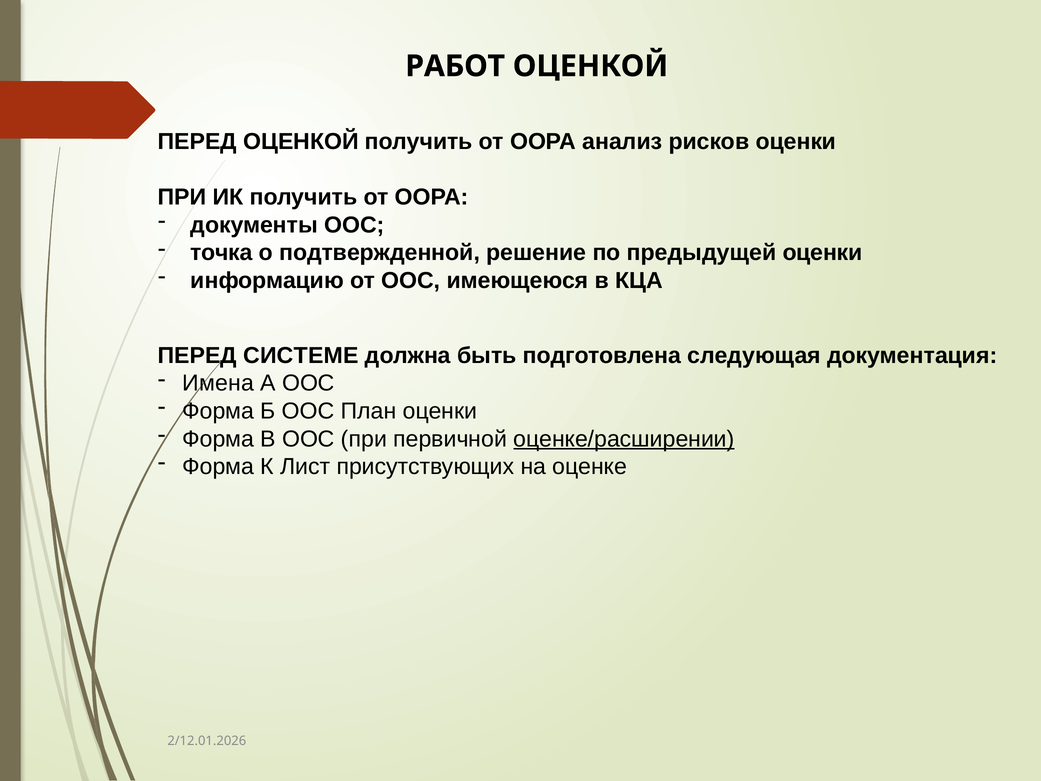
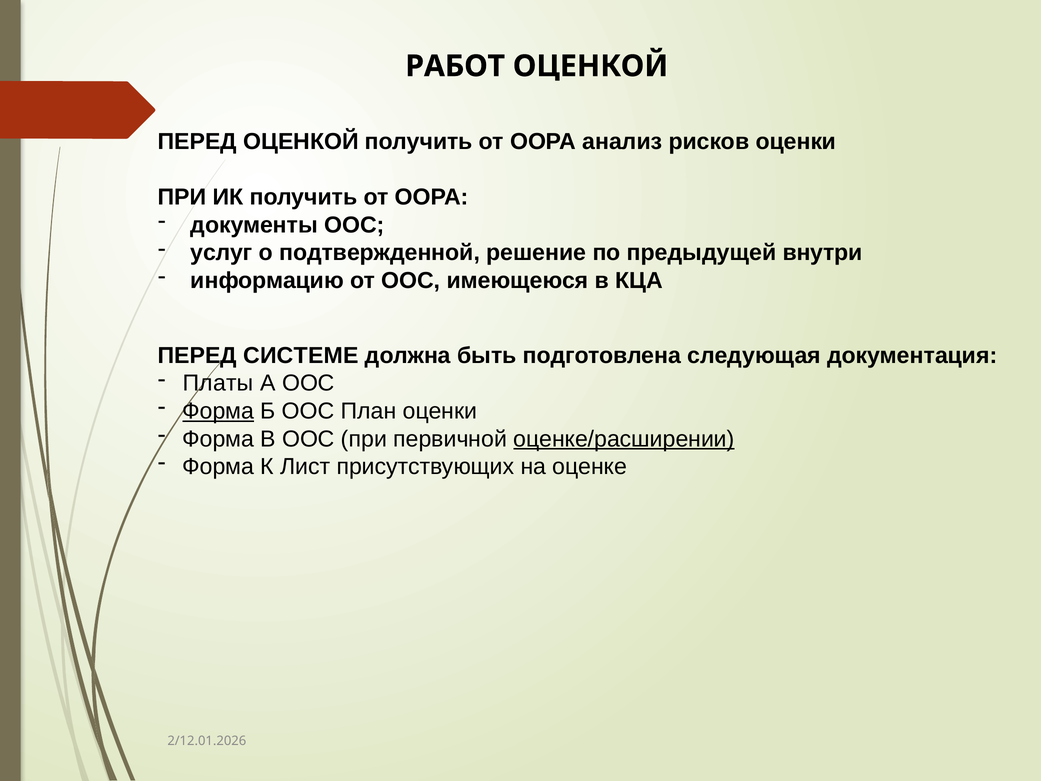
точка: точка -> услуг (221, 253)
предыдущей оценки: оценки -> внутри (822, 253)
Имена: Имена -> Платы (218, 383)
Форма underline: none -> present (218, 411)
